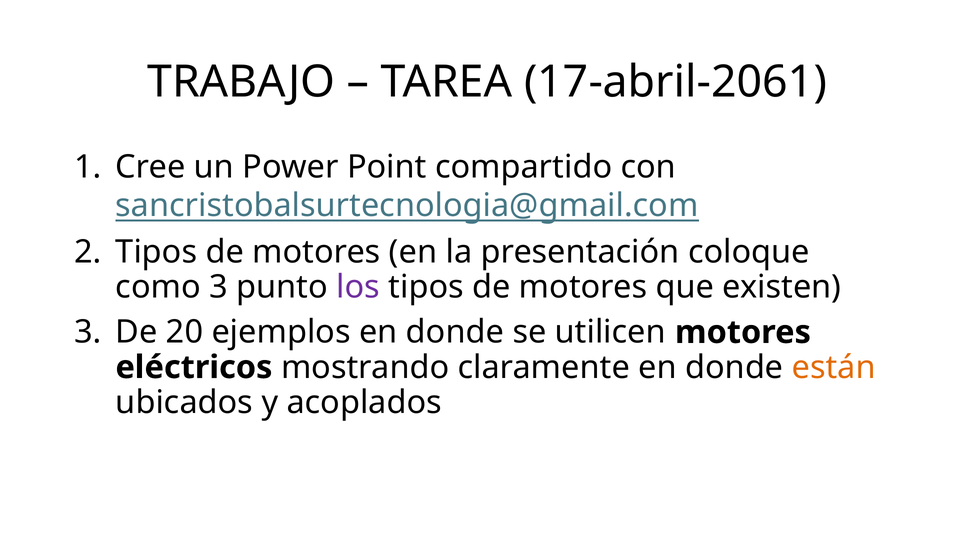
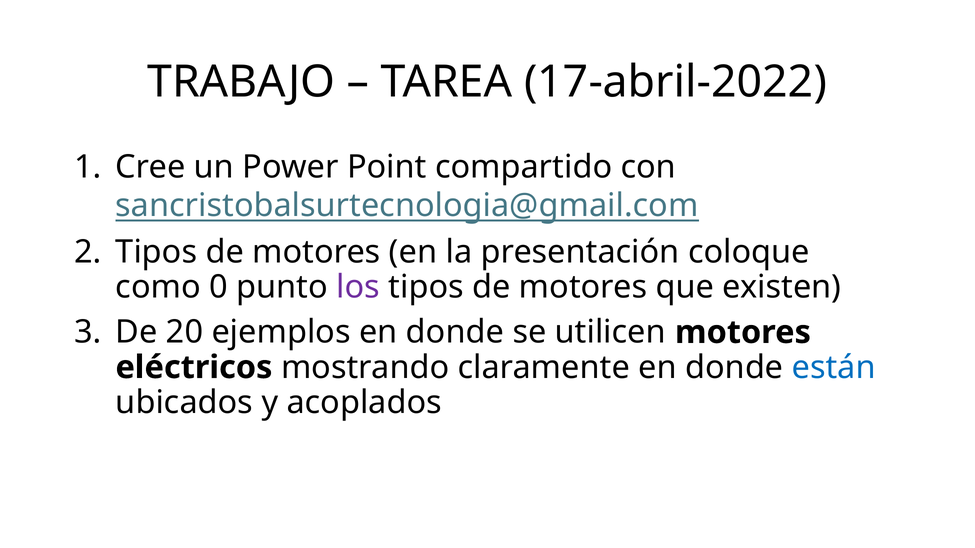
17-abril-2061: 17-abril-2061 -> 17-abril-2022 (675, 82)
como 3: 3 -> 0 (219, 287)
están colour: orange -> blue (834, 368)
